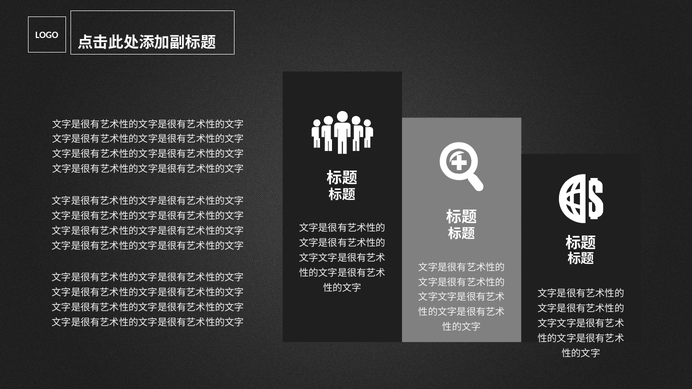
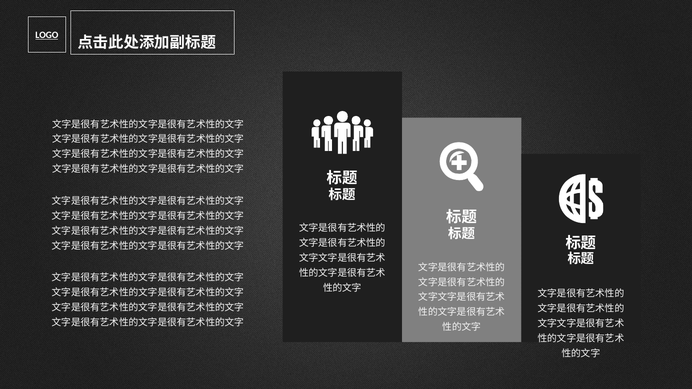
LOGO underline: none -> present (47, 35)
